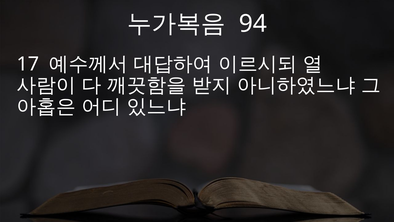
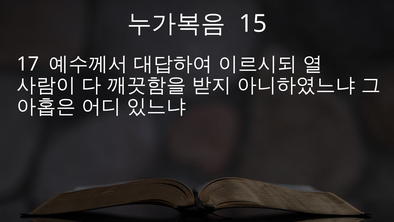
94: 94 -> 15 (253, 24)
